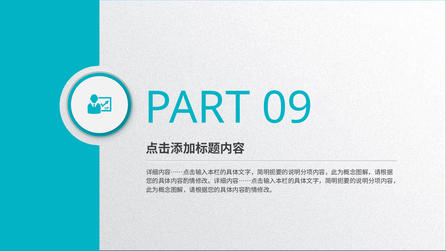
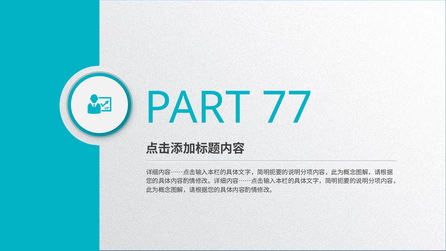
09: 09 -> 77 (287, 108)
